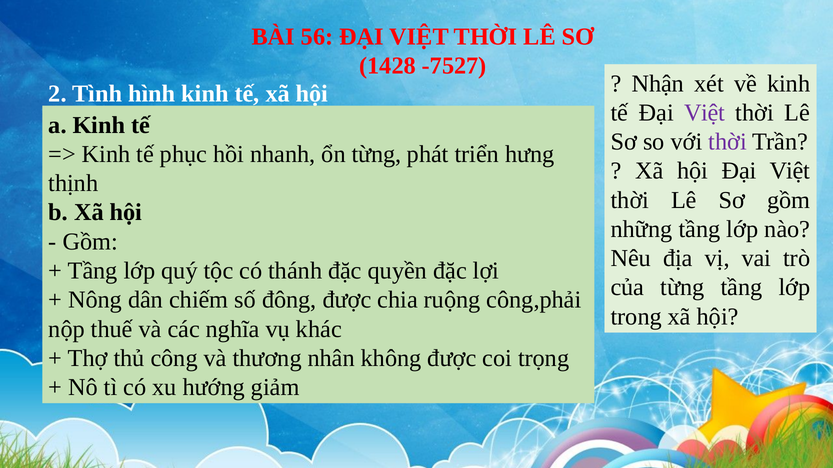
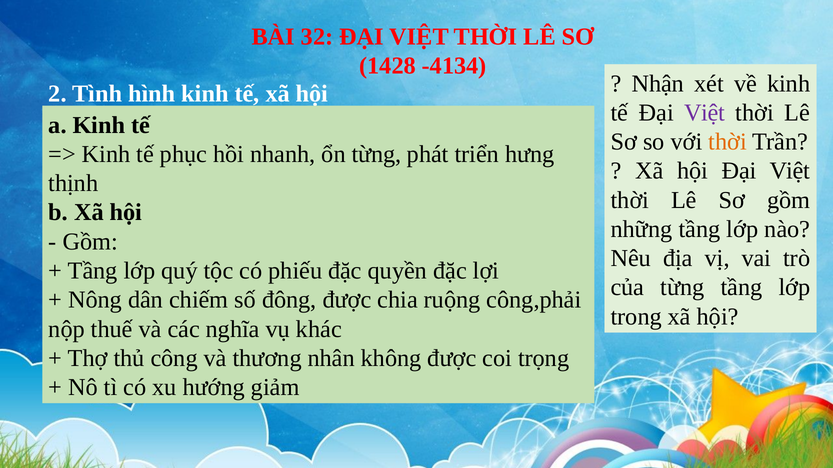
56: 56 -> 32 (317, 37)
-7527: -7527 -> -4134 (454, 66)
thời colour: purple -> orange (728, 142)
thánh: thánh -> phiếu (295, 271)
